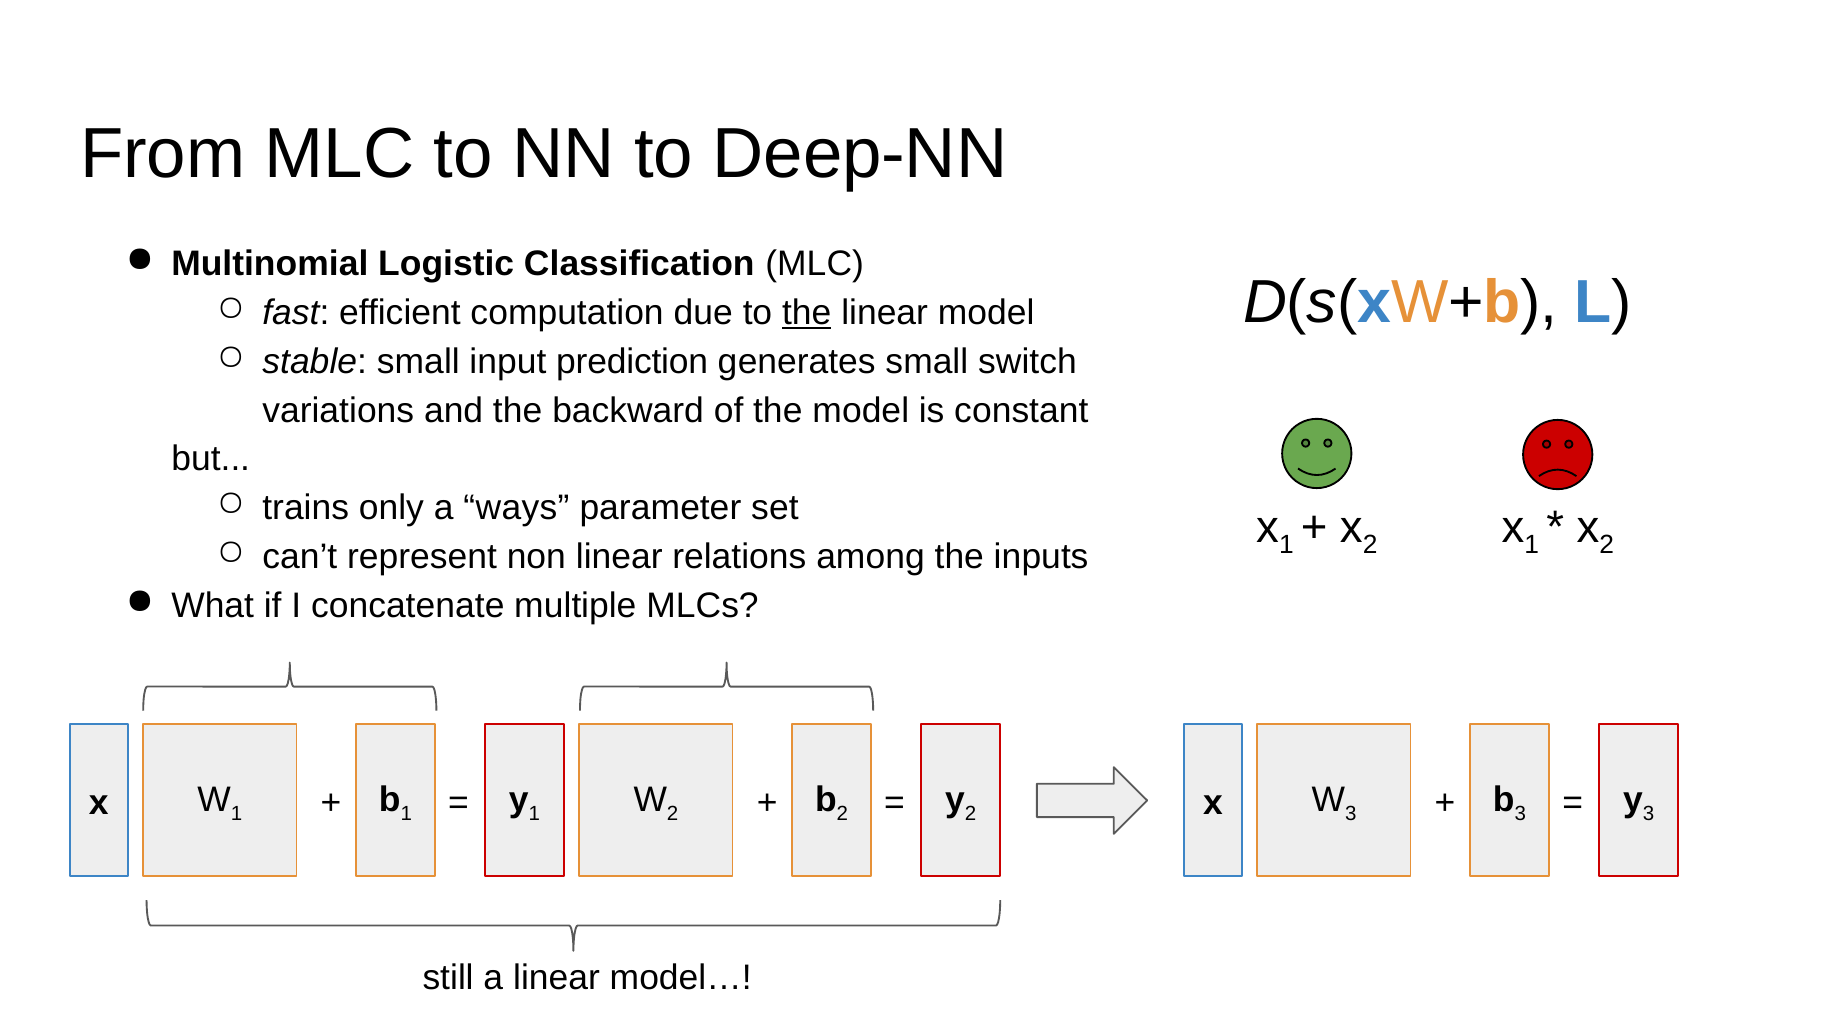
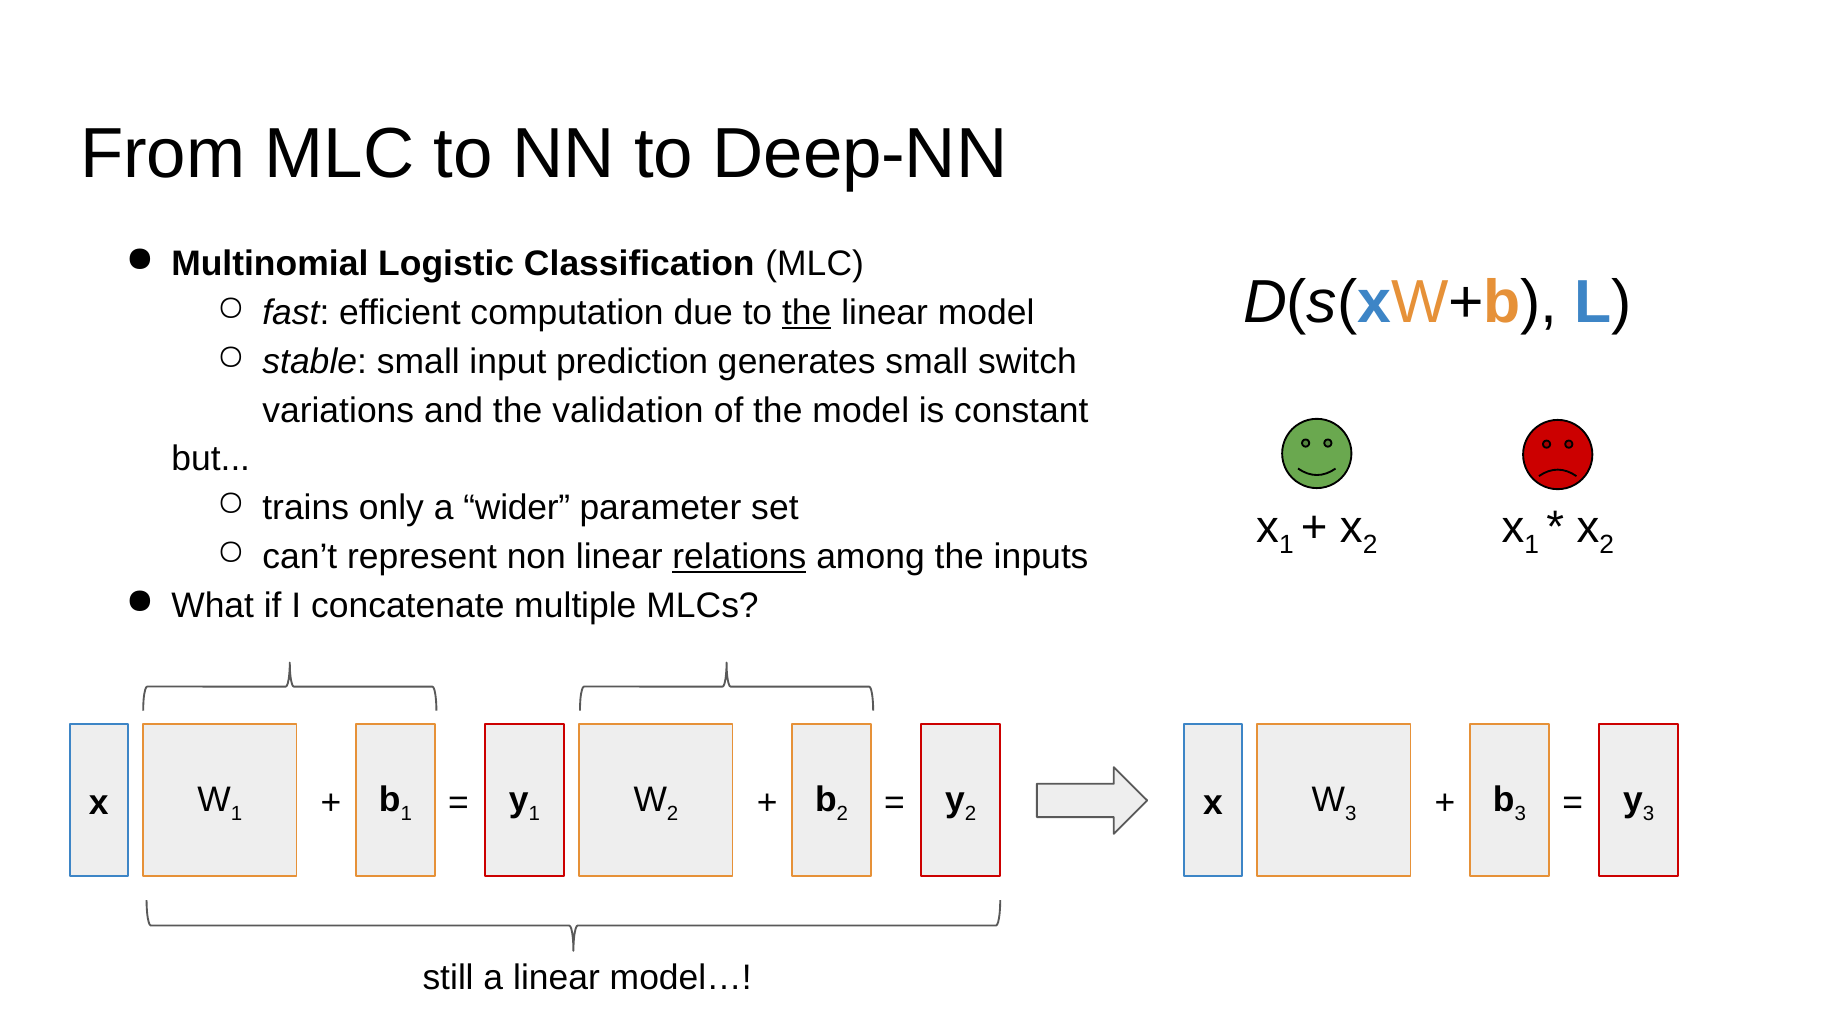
backward: backward -> validation (628, 410)
ways: ways -> wider (517, 508)
relations underline: none -> present (739, 557)
